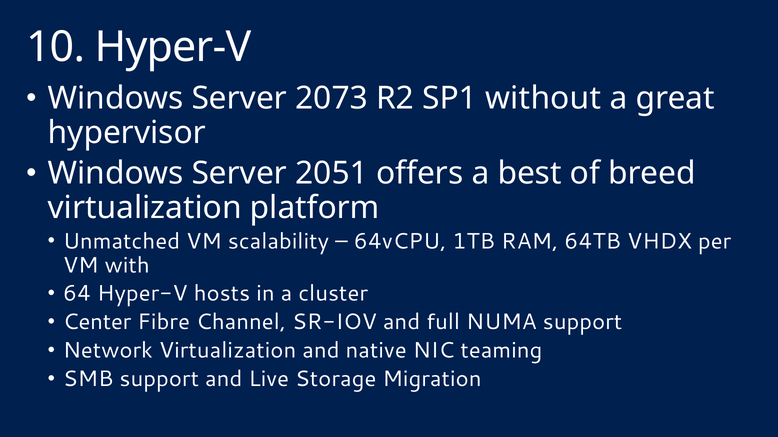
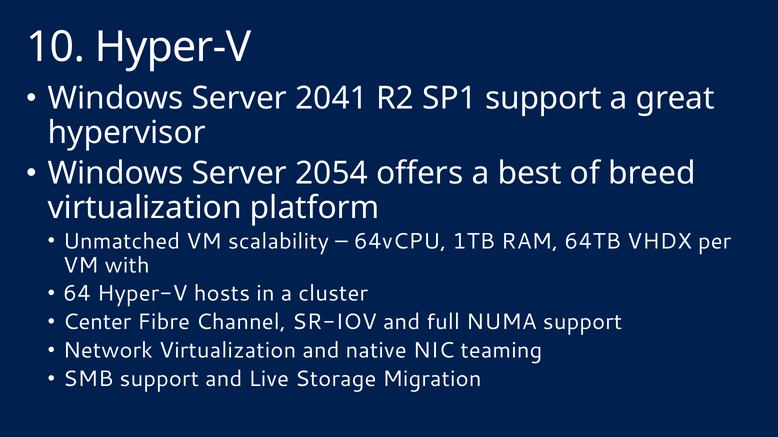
2073: 2073 -> 2041 (332, 99)
SP1 without: without -> support (543, 99)
2051: 2051 -> 2054 (332, 174)
